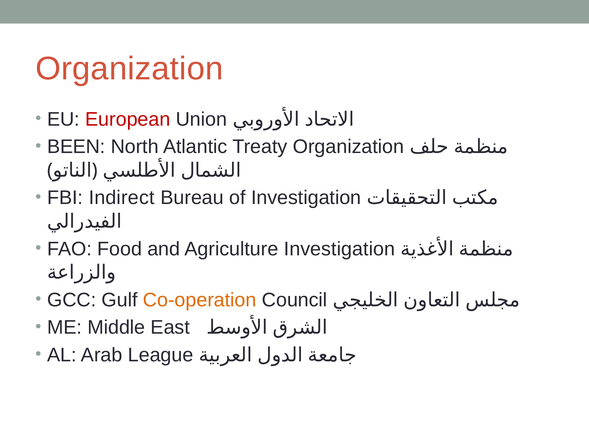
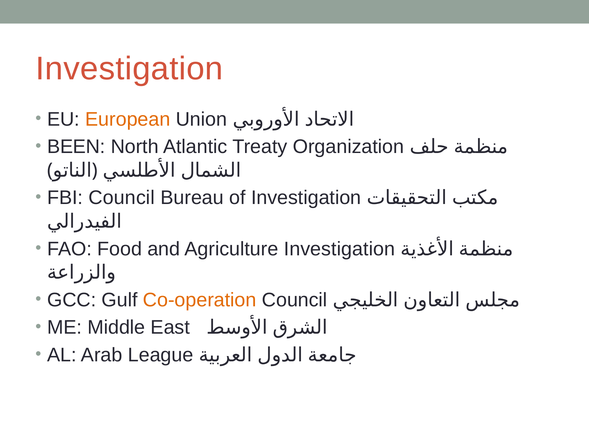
Organization: Organization -> Investigation (129, 69)
European colour: red -> orange (128, 119)
FBI Indirect: Indirect -> Council (122, 198)
